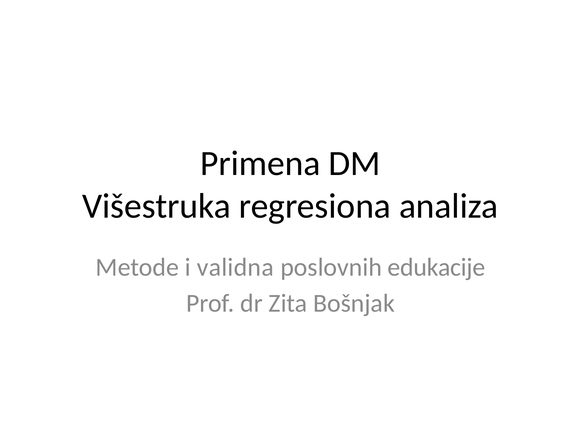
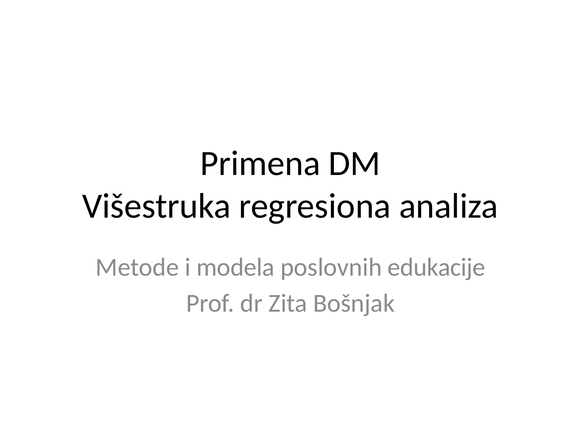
validna: validna -> modela (236, 267)
